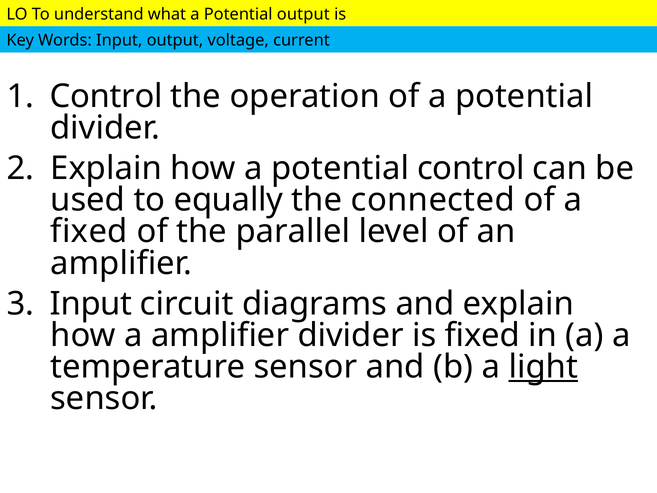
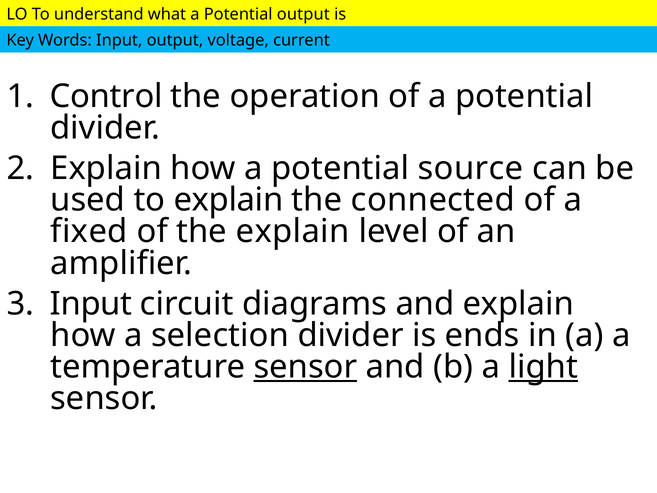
potential control: control -> source (471, 168)
to equally: equally -> explain (229, 200)
the parallel: parallel -> explain (293, 232)
a amplifier: amplifier -> selection (220, 335)
is fixed: fixed -> ends (482, 335)
sensor underline: none -> present (305, 367)
